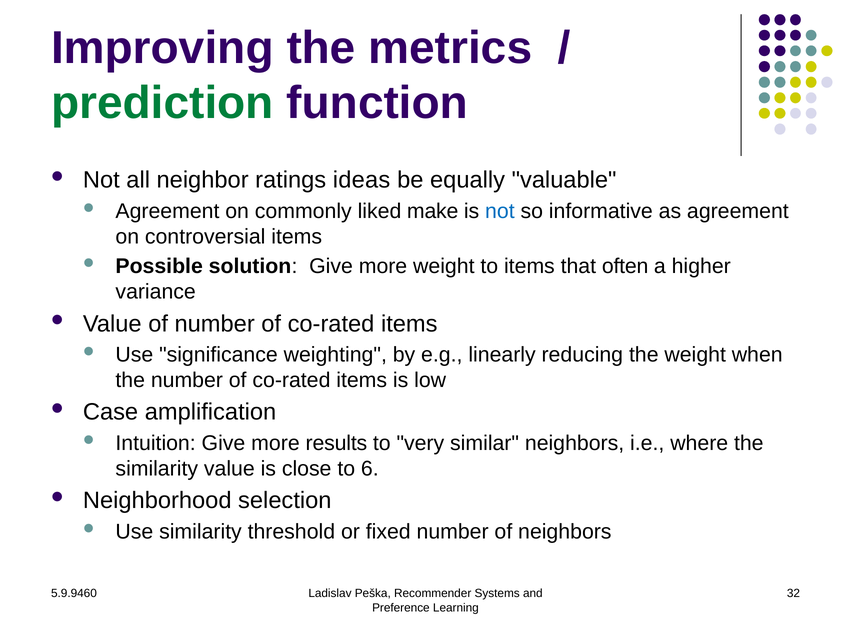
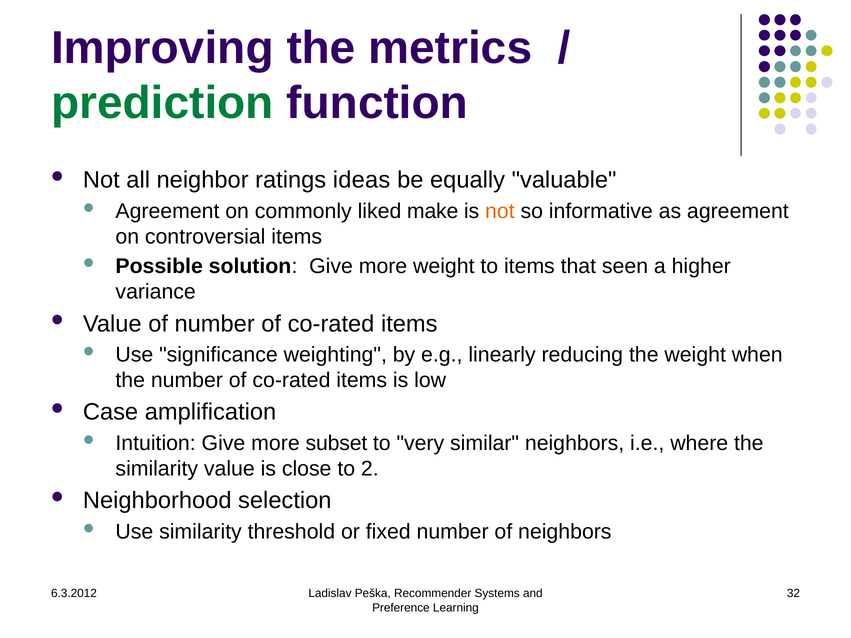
not colour: blue -> orange (500, 211)
often: often -> seen (625, 266)
results: results -> subset (336, 443)
6: 6 -> 2 (370, 469)
5.9.9460: 5.9.9460 -> 6.3.2012 (74, 594)
